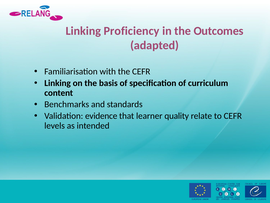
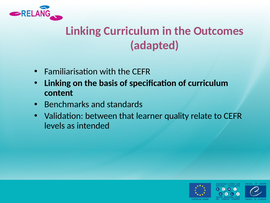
Linking Proficiency: Proficiency -> Curriculum (132, 31)
evidence: evidence -> between (101, 116)
